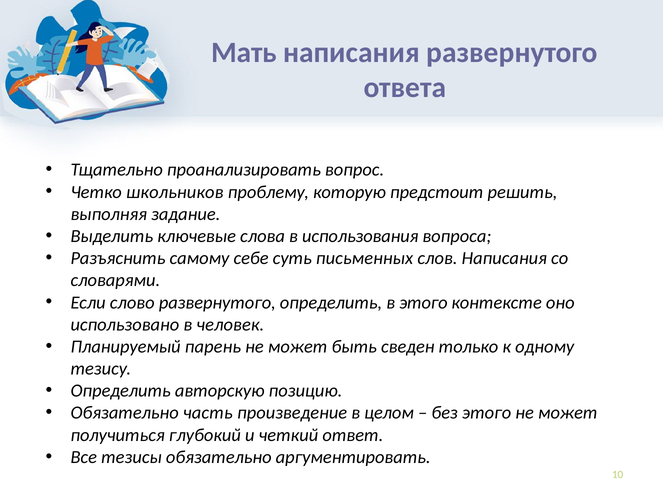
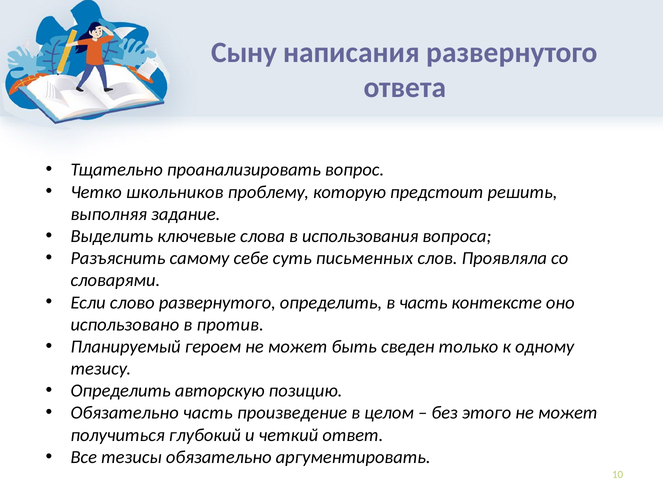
Мать: Мать -> Сыну (244, 52)
слов Написания: Написания -> Проявляла (504, 258)
в этого: этого -> часть (423, 303)
человек: человек -> против (230, 325)
парень: парень -> героем (213, 347)
